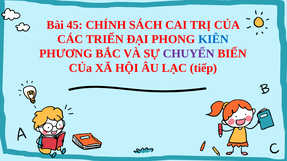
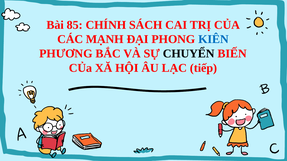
45: 45 -> 85 (75, 25)
TRIỂN: TRIỂN -> MẠNH (105, 39)
CHUYỂN colour: purple -> black (189, 54)
